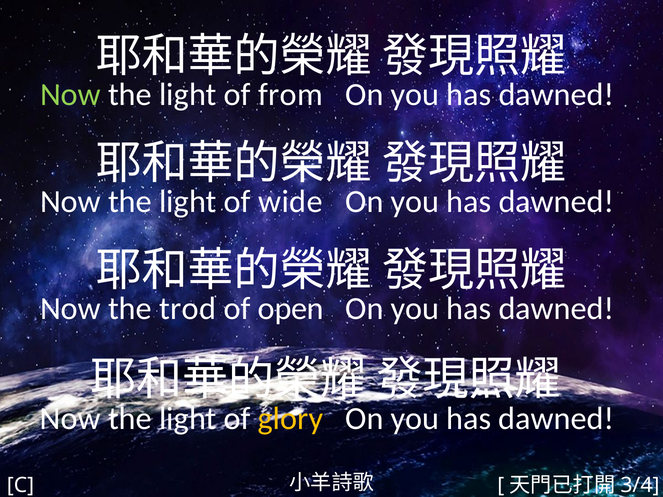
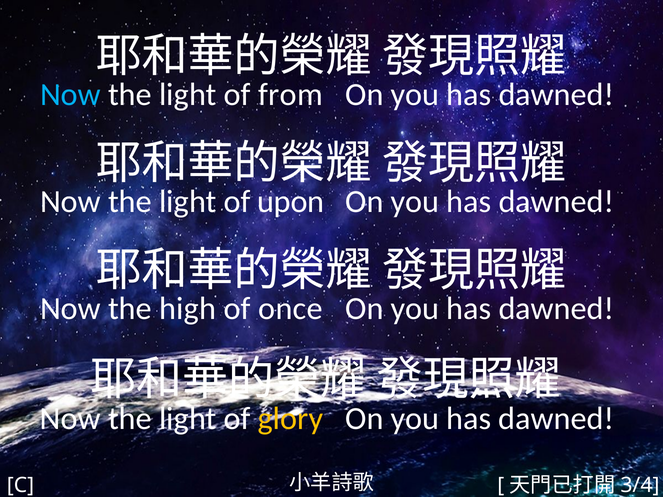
Now colour: light green -> light blue (70, 95)
wide: wide -> upon (291, 202)
trod: trod -> high (188, 309)
open: open -> once (290, 309)
